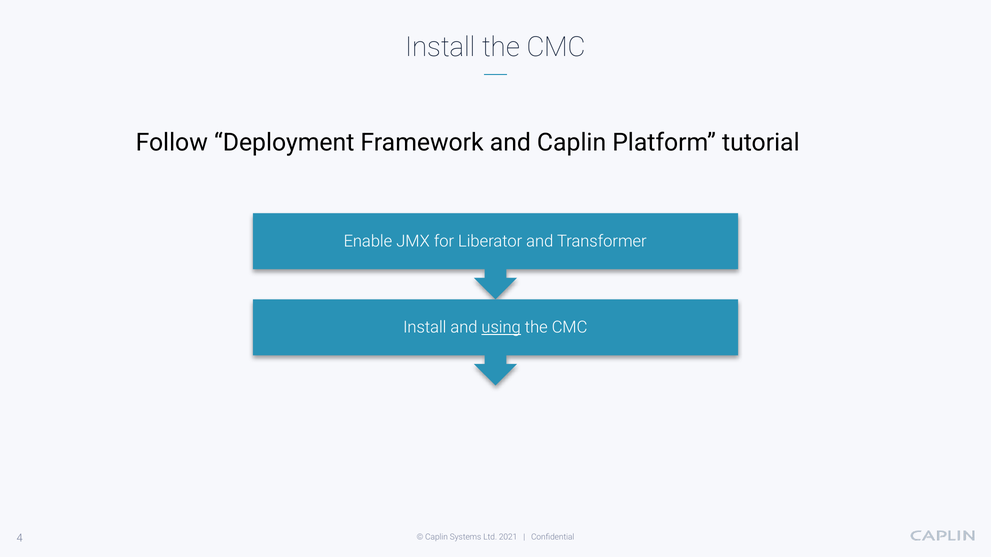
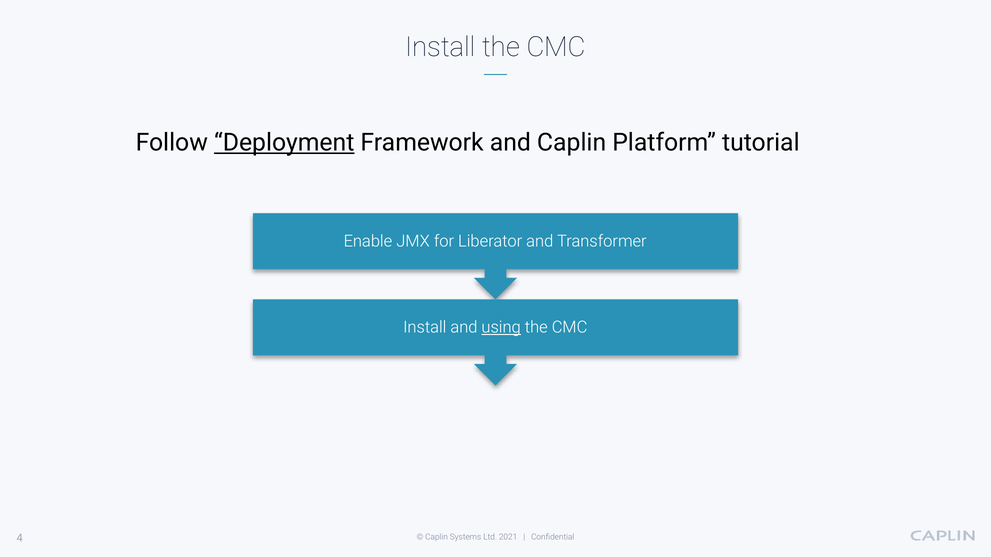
Deployment underline: none -> present (284, 143)
